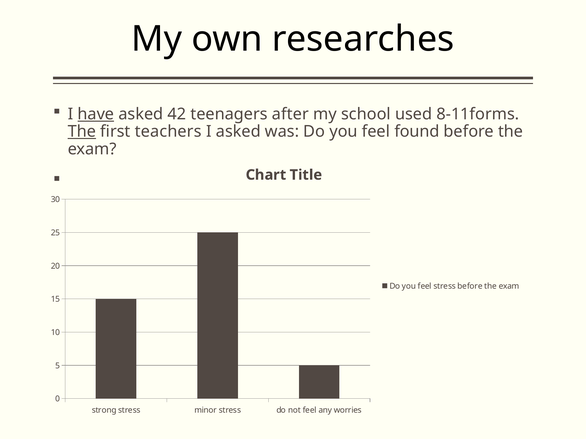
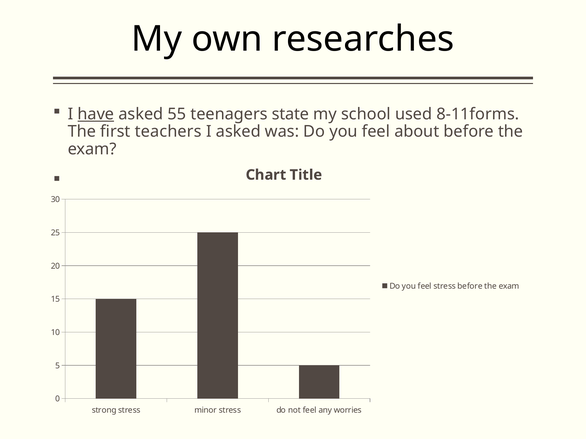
42: 42 -> 55 (177, 114)
after: after -> state (291, 114)
The underline: present -> none (82, 132)
found: found -> about (417, 132)
